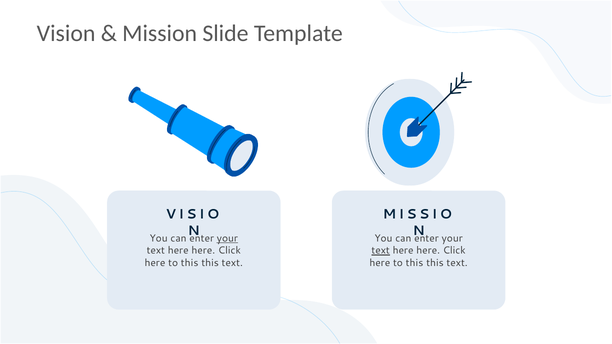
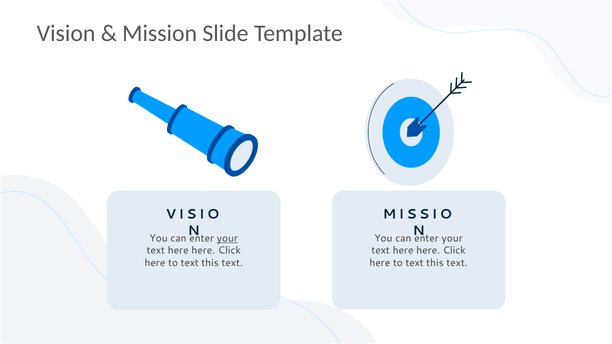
text underline: present -> none (381, 251)
this: this -> text (190, 263)
this: this -> text (415, 263)
